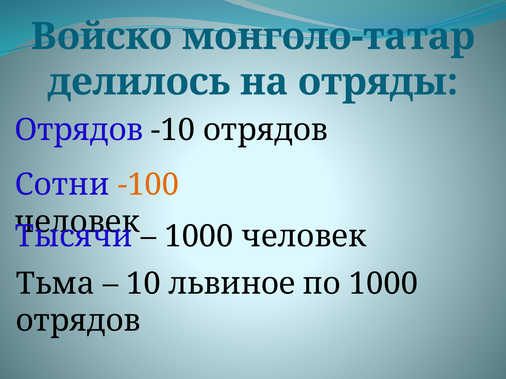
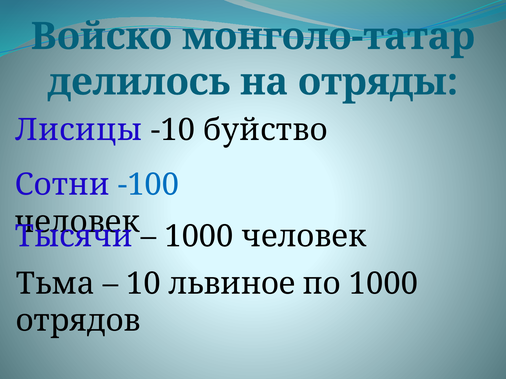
Отрядов: Отрядов -> Лисицы (79, 130)
-10 отрядов: отрядов -> буйство (265, 130)
-100 colour: orange -> blue (149, 185)
